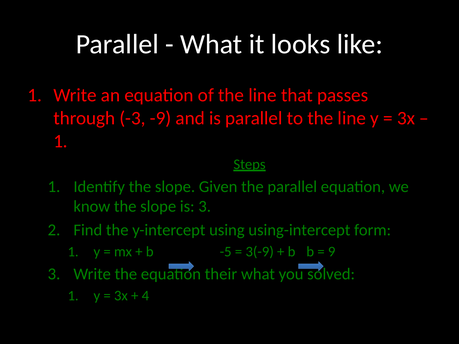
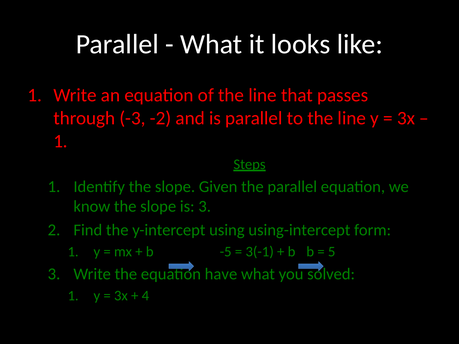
-9: -9 -> -2 (161, 118)
3(-9: 3(-9 -> 3(-1 (260, 252)
9: 9 -> 5 (332, 252)
their: their -> have (221, 274)
